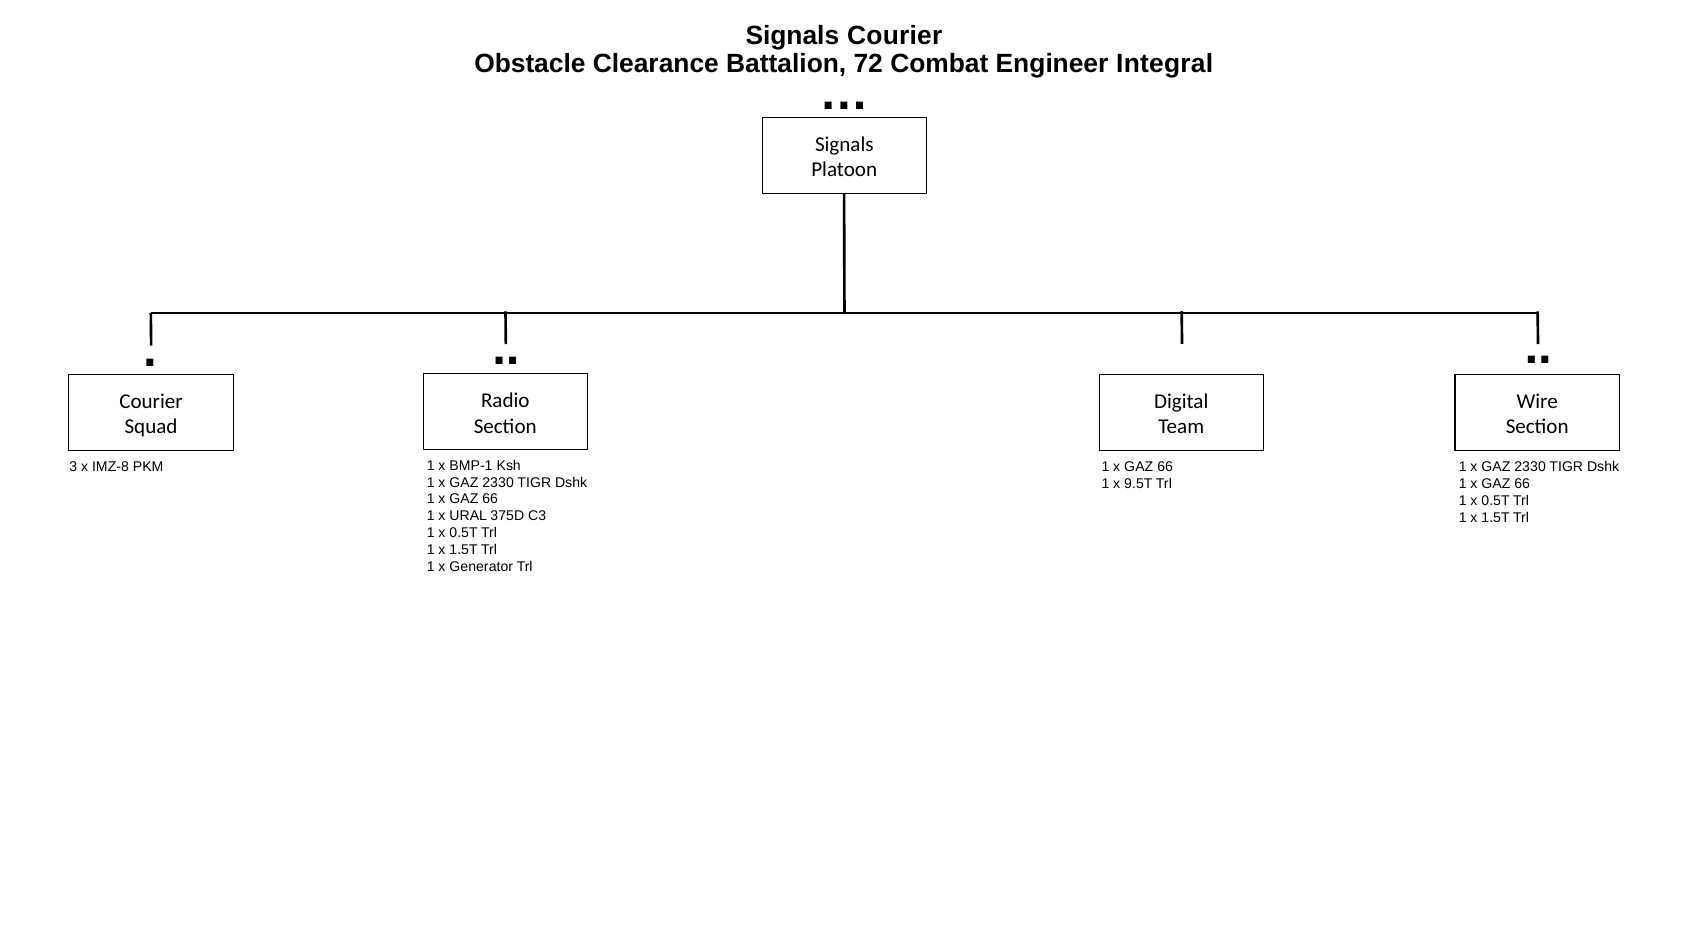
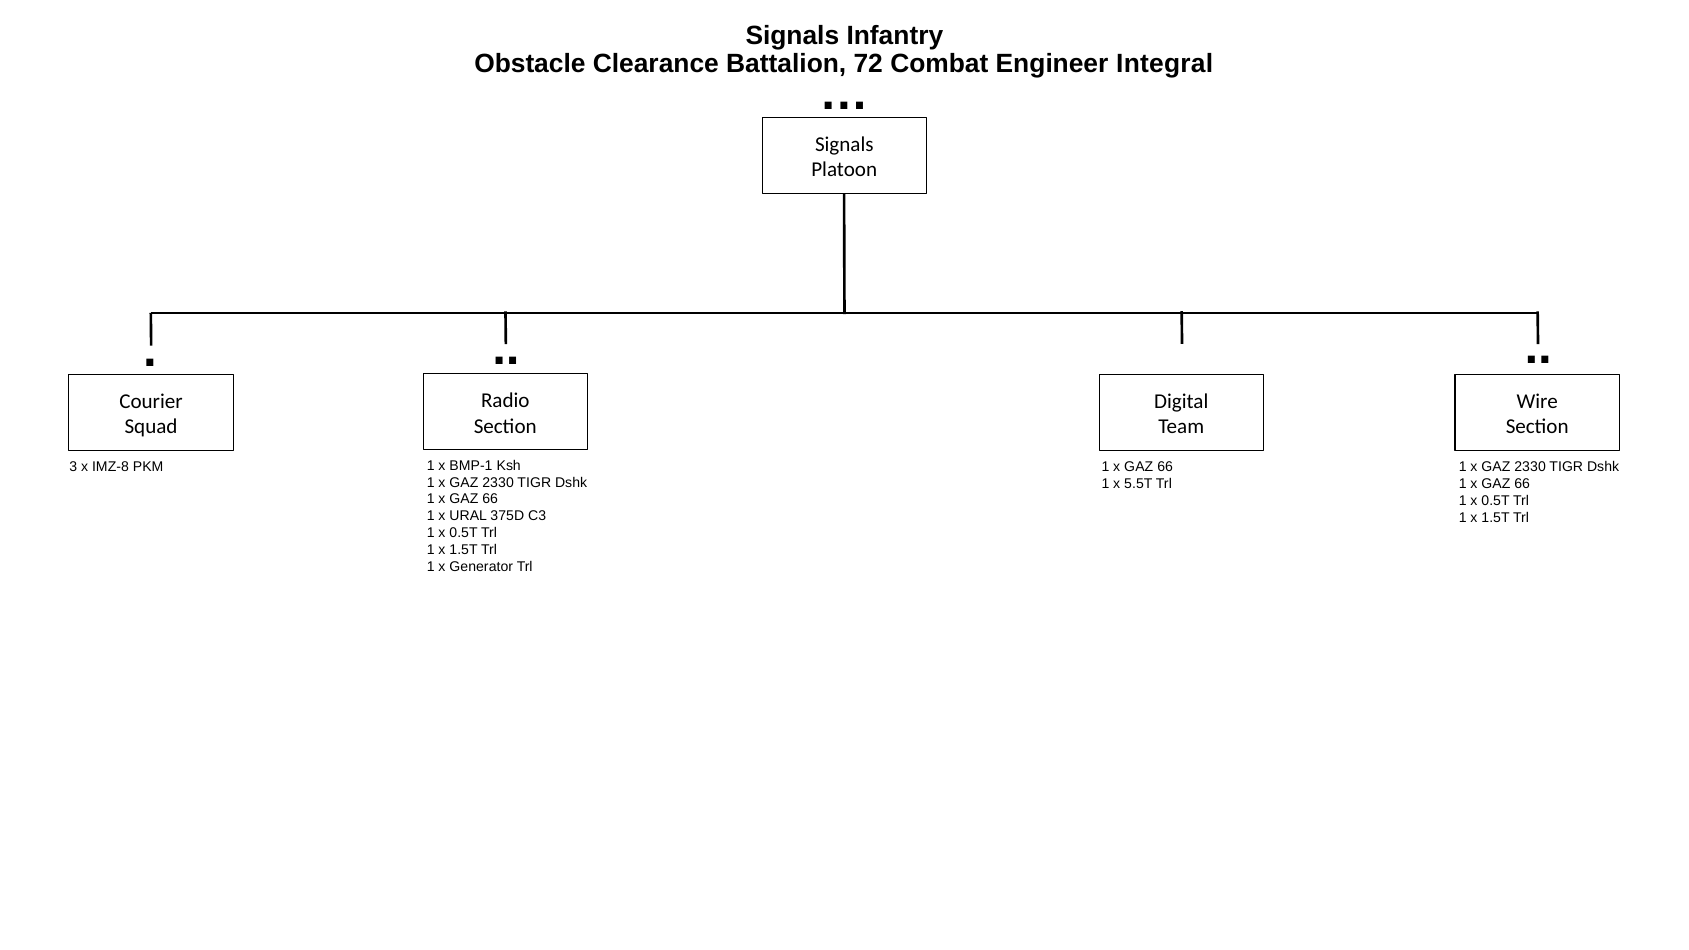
Signals Courier: Courier -> Infantry (895, 35)
9.5T: 9.5T -> 5.5T (1138, 484)
